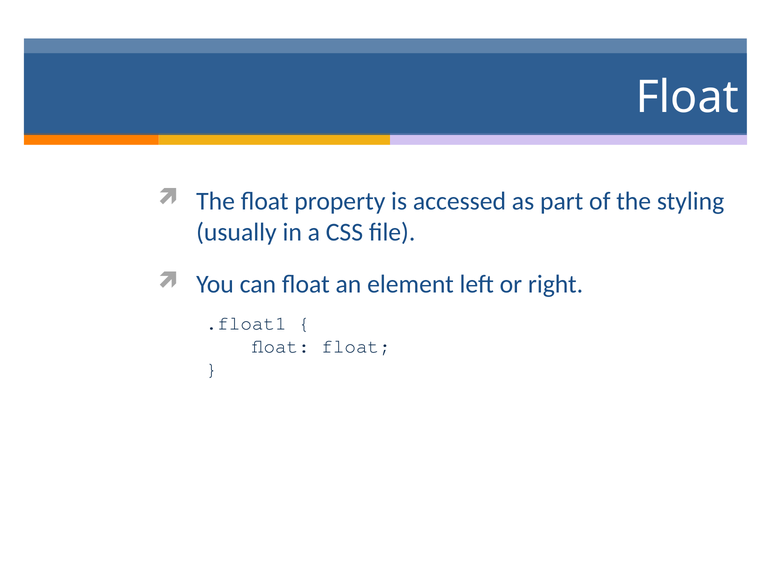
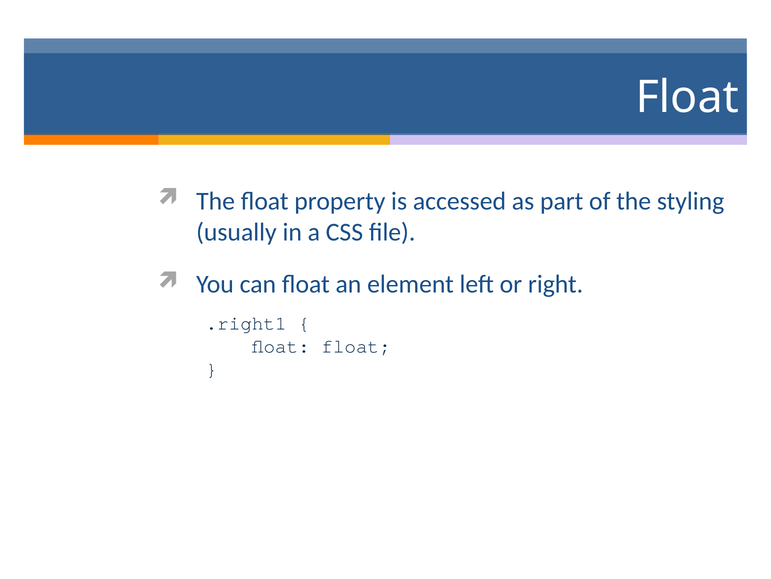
.float1: .float1 -> .right1 (246, 323)
